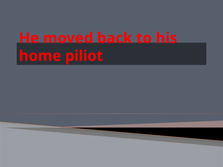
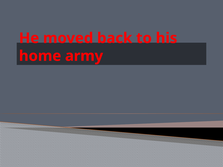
piliot: piliot -> army (84, 56)
